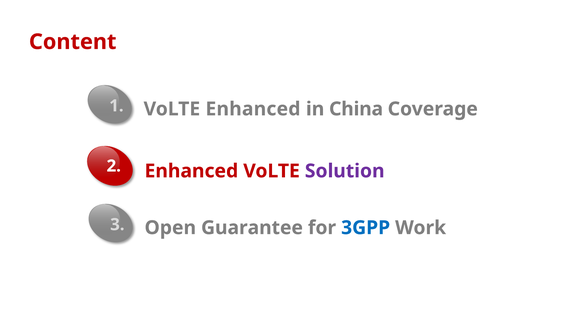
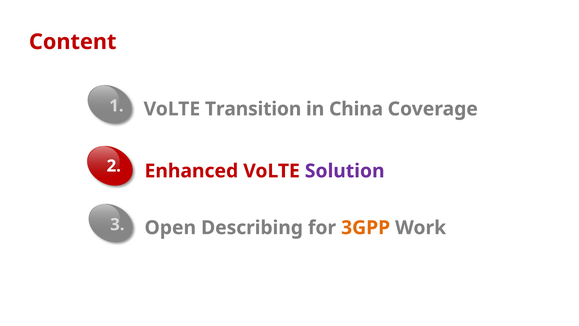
VoLTE Enhanced: Enhanced -> Transition (253, 109)
Guarantee: Guarantee -> Describing (252, 227)
3GPP colour: blue -> orange (366, 227)
